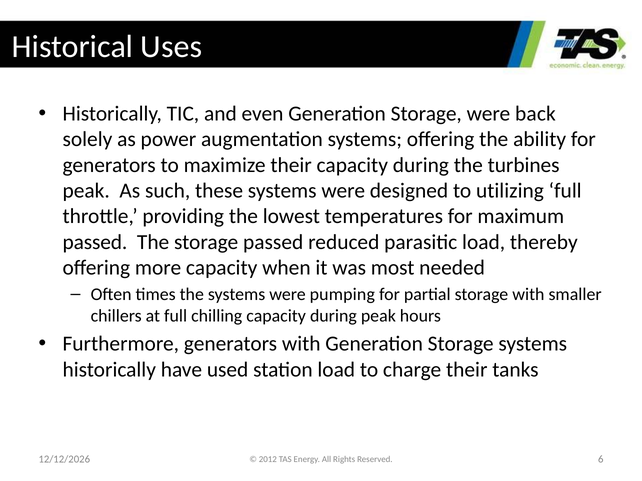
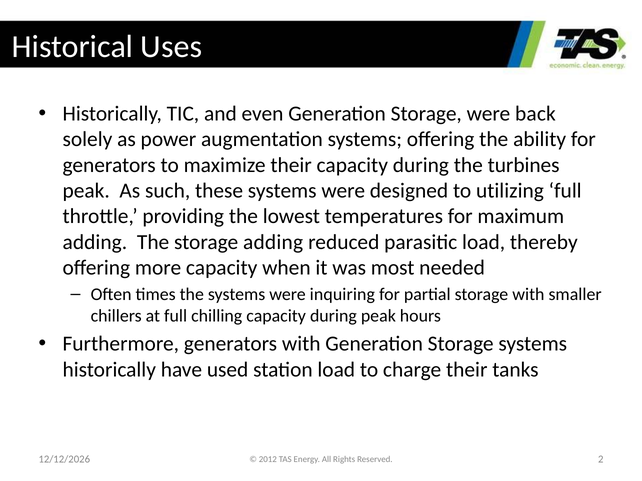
passed: passed -> adding (95, 242)
storage passed: passed -> adding (273, 242)
pumping: pumping -> inquiring (342, 295)
6: 6 -> 2 (601, 460)
